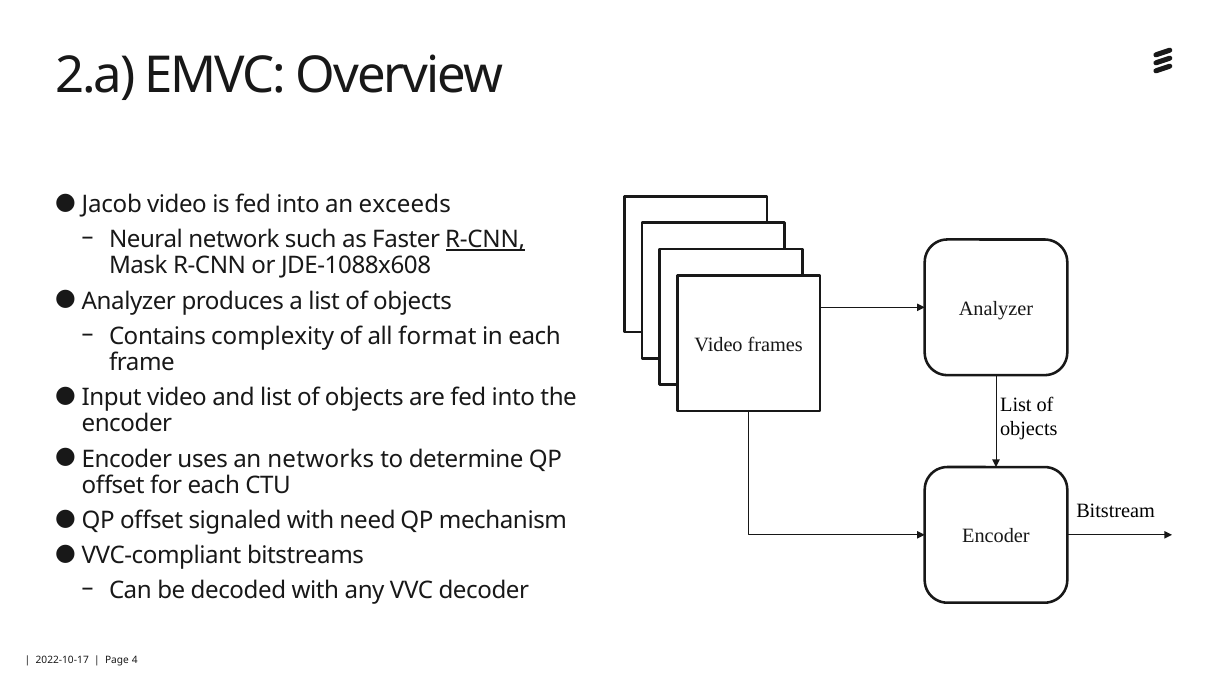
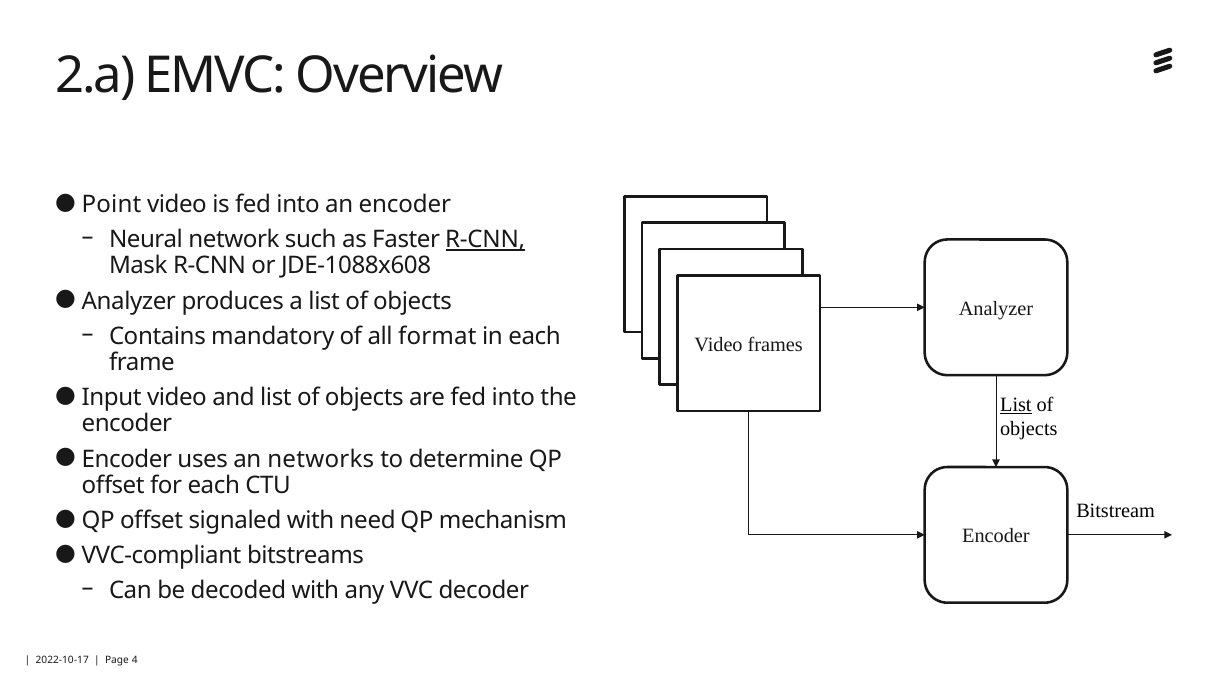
Jacob: Jacob -> Point (112, 204)
an exceeds: exceeds -> encoder (405, 204)
complexity: complexity -> mandatory (273, 336)
List underline: none -> present (1016, 404)
